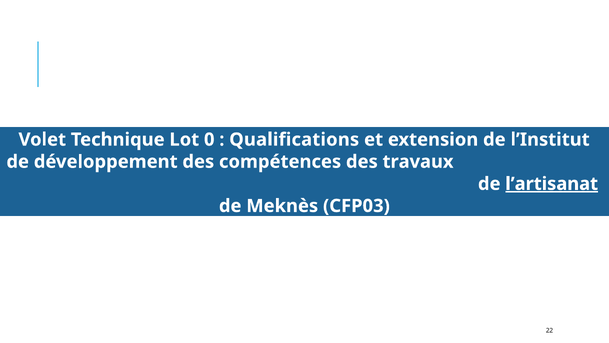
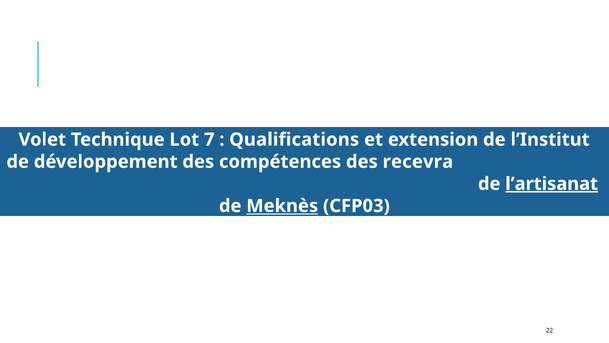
0: 0 -> 7 (209, 139)
travaux: travaux -> recevra (418, 162)
Meknès underline: none -> present (282, 206)
